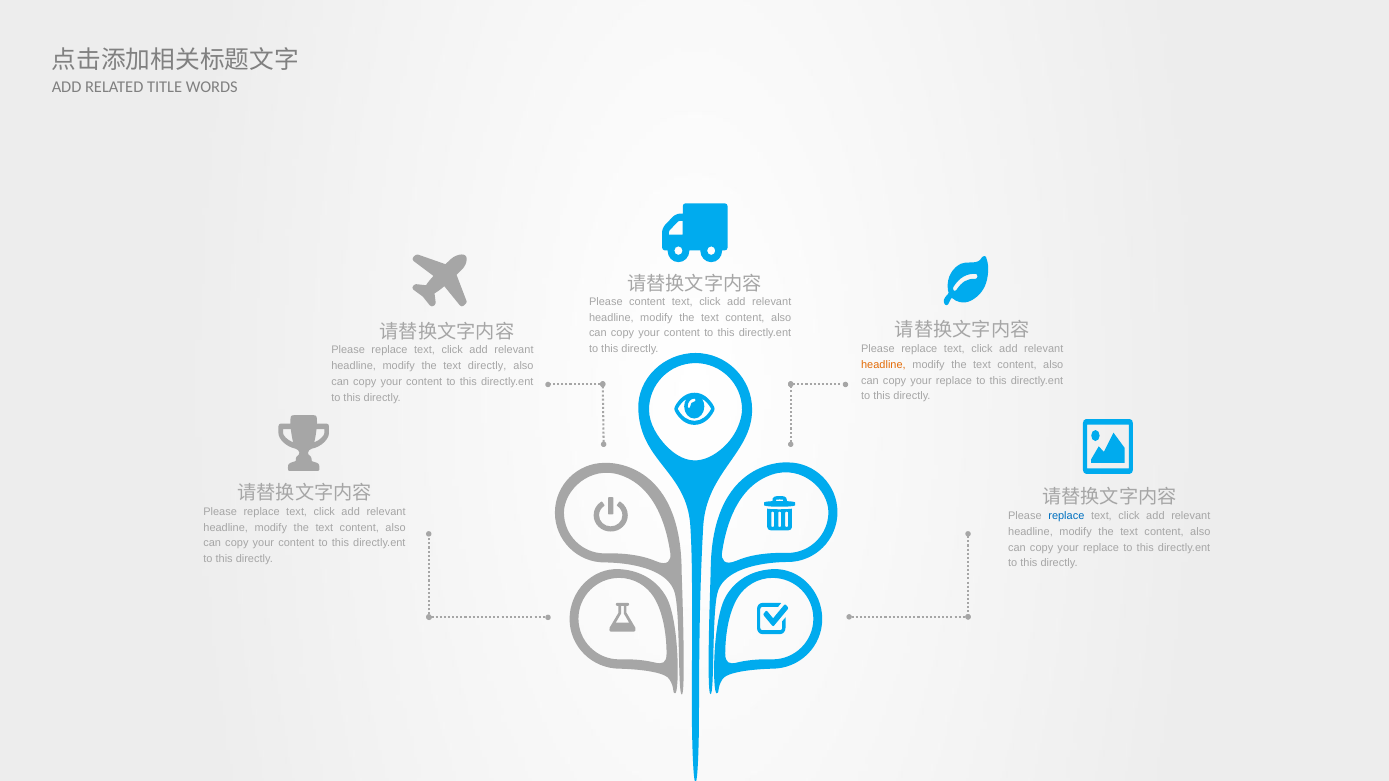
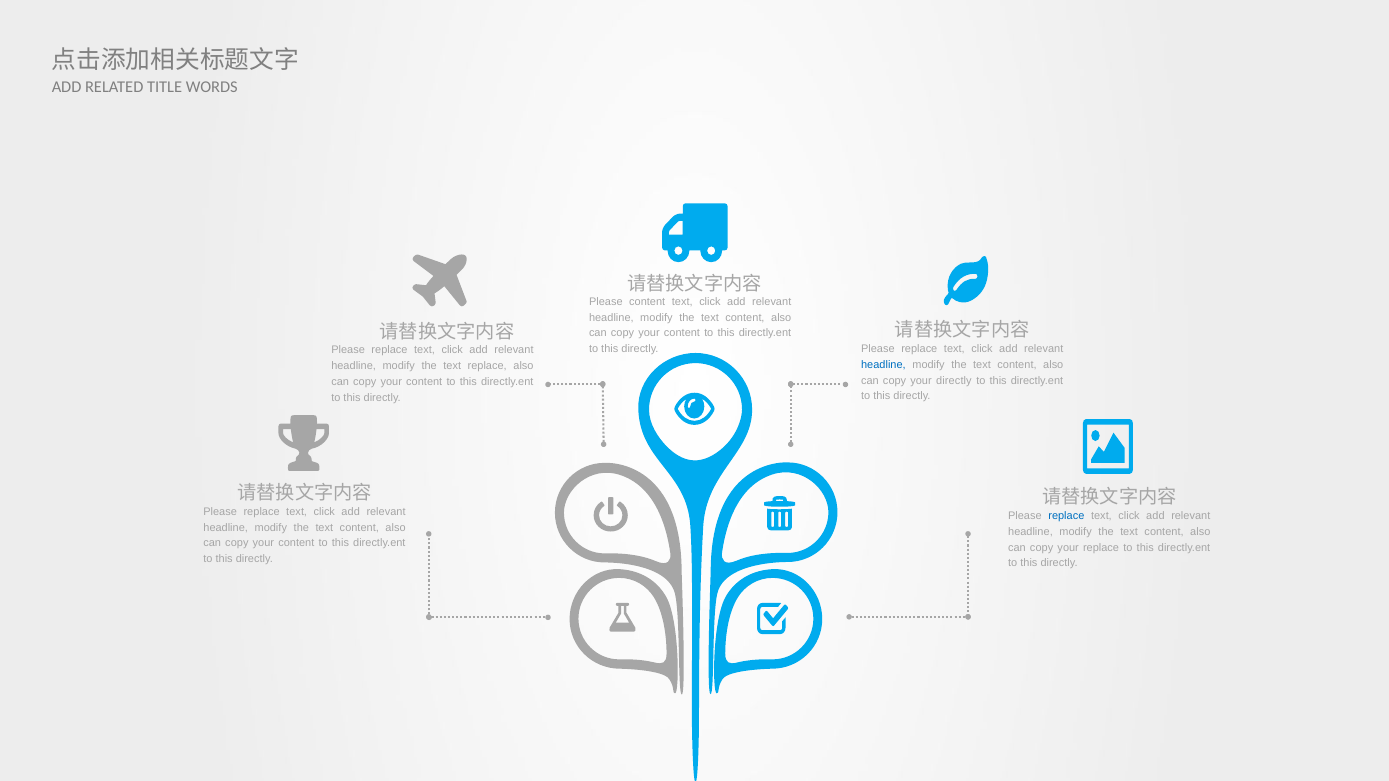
headline colour: orange -> blue (883, 365)
text directly: directly -> replace (487, 366)
replace: replace -> directly (954, 381)
